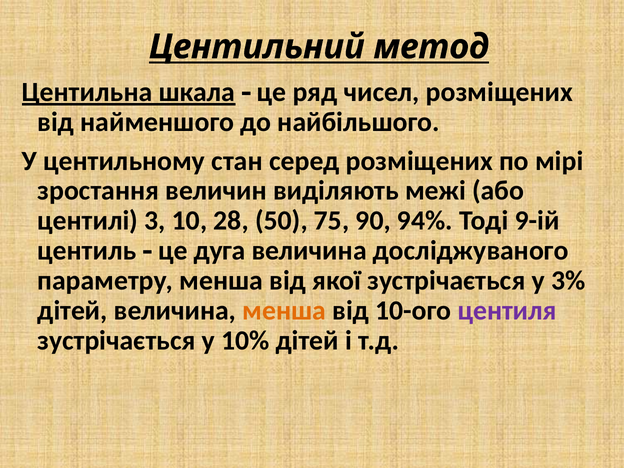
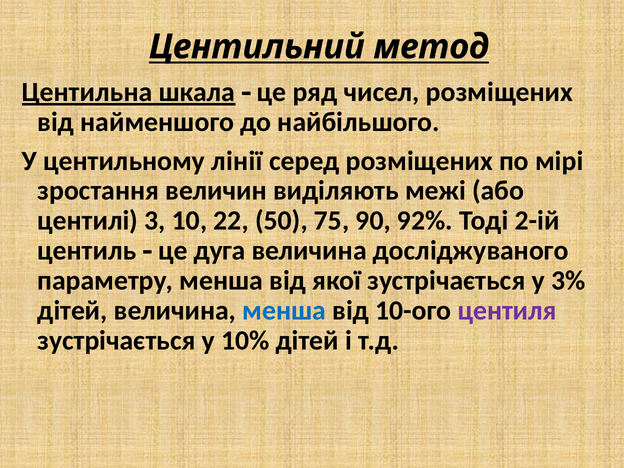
стан: стан -> лінії (237, 161)
28: 28 -> 22 (231, 221)
94%: 94% -> 92% (425, 221)
9-ій: 9-ій -> 2-ій (537, 221)
менша colour: orange -> blue (284, 311)
